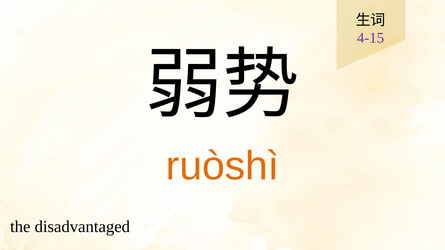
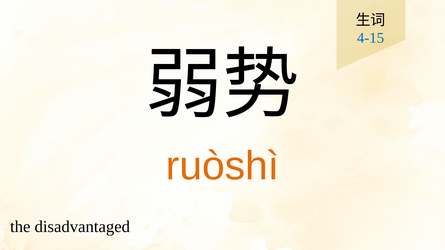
4-15 colour: purple -> blue (371, 38)
